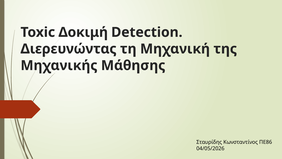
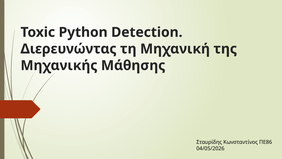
Δοκιμή: Δοκιμή -> Python (83, 32)
